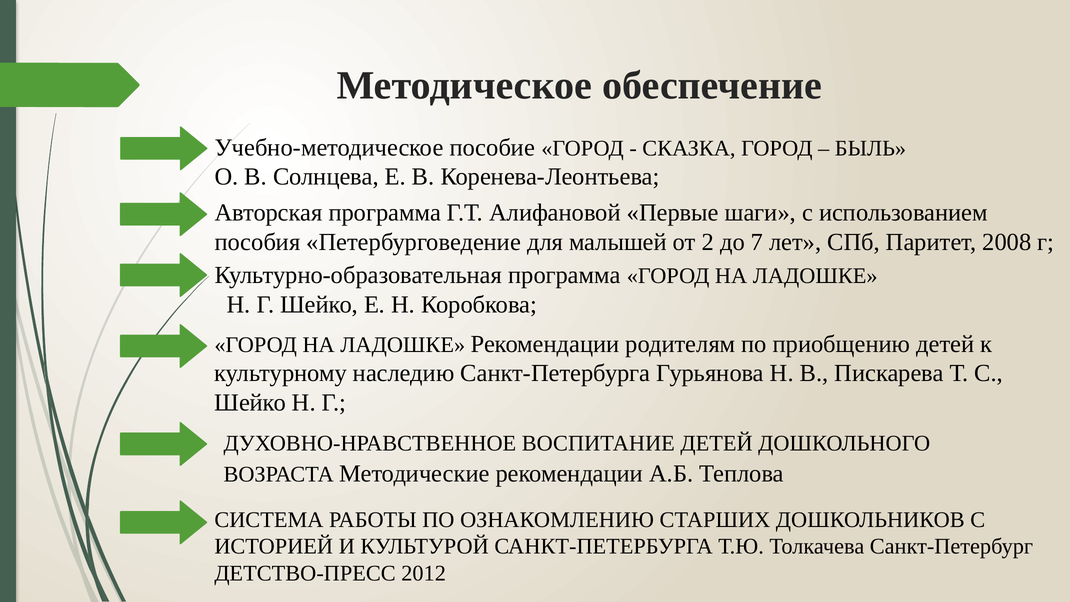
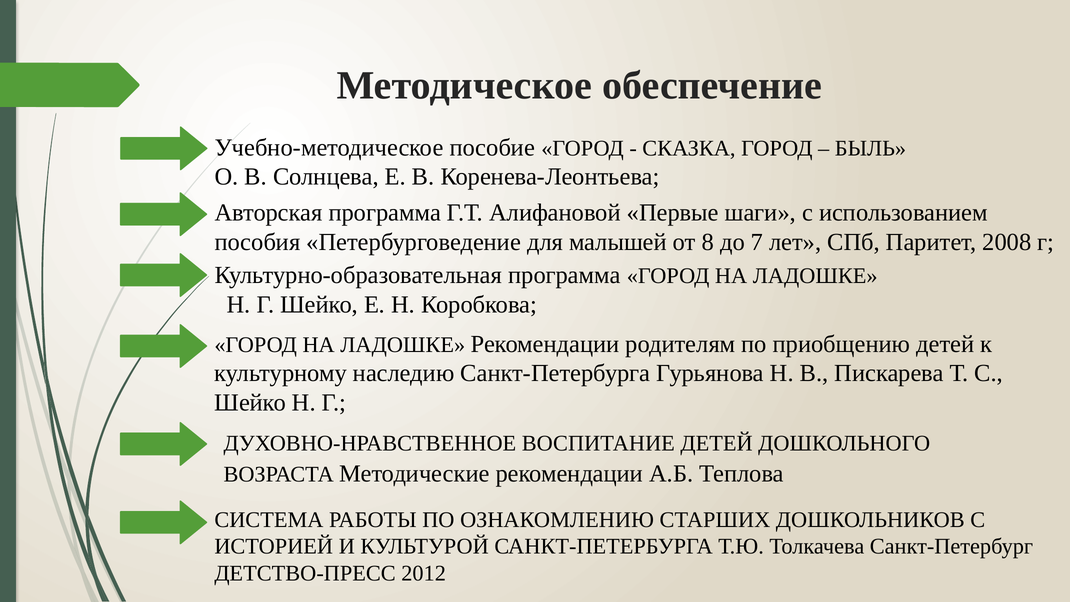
2: 2 -> 8 (708, 242)
